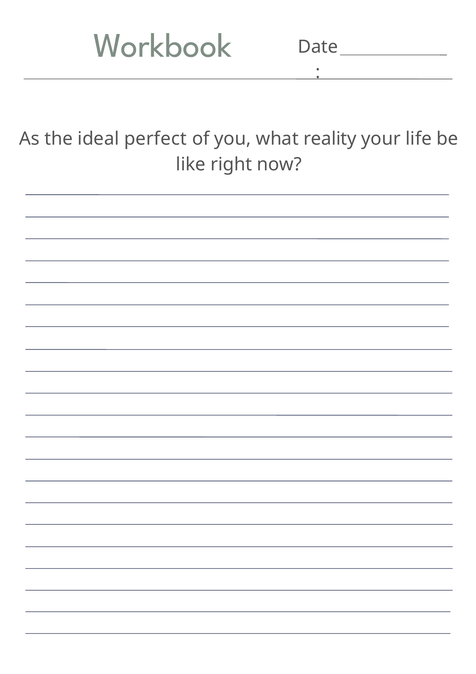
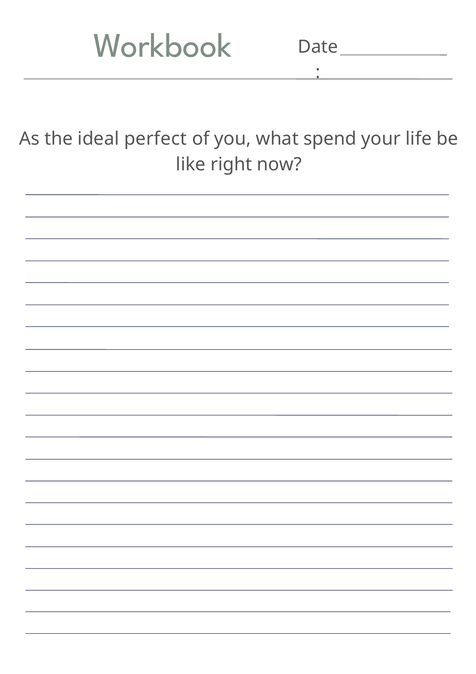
reality: reality -> spend (330, 139)
